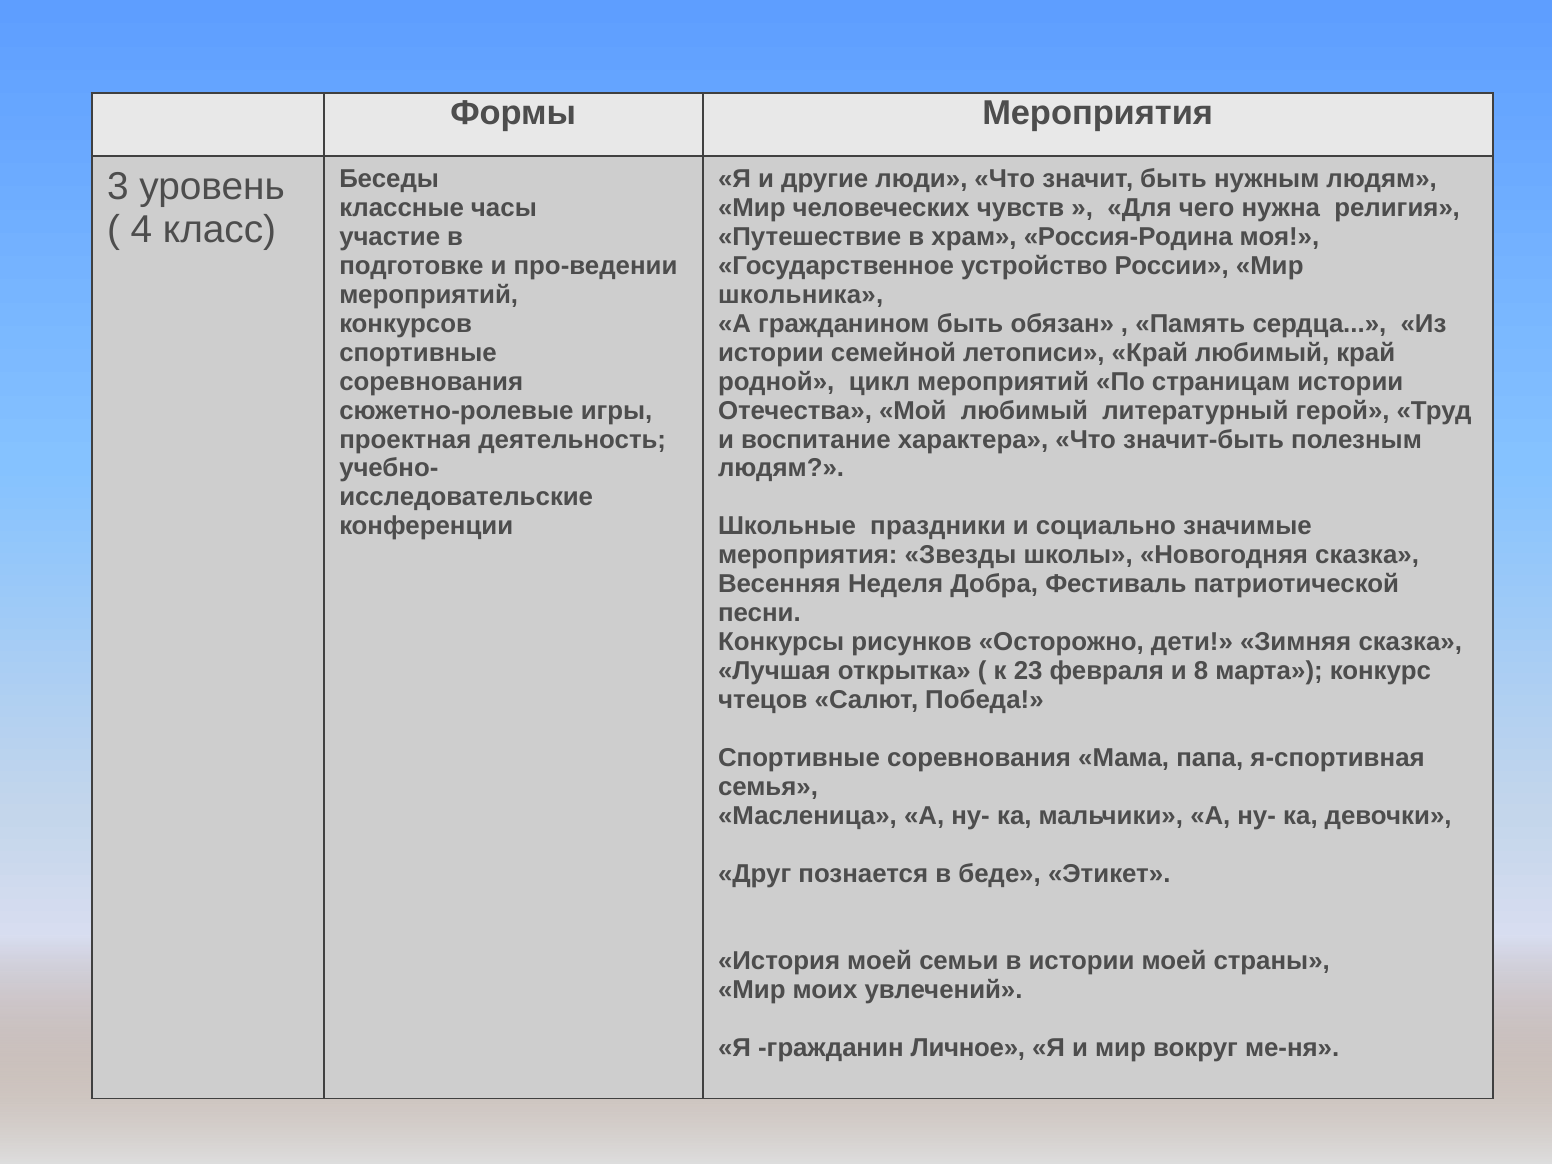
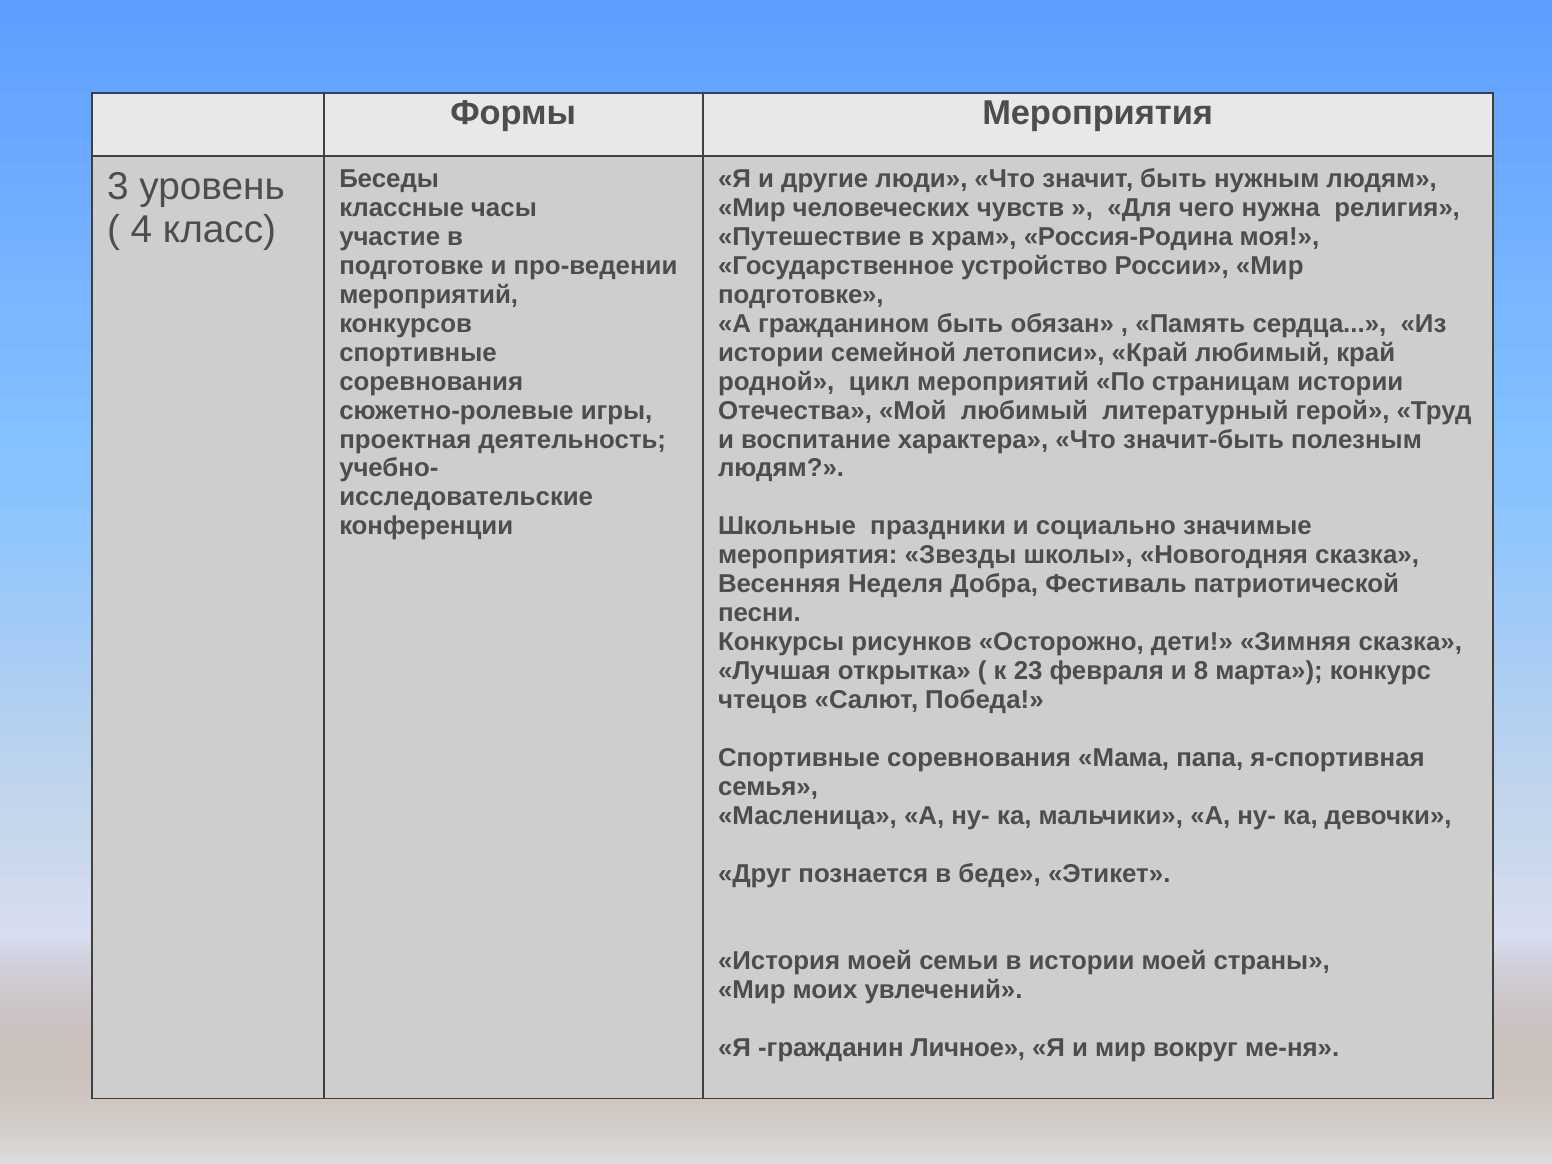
школьника: школьника -> подготовке (801, 295)
